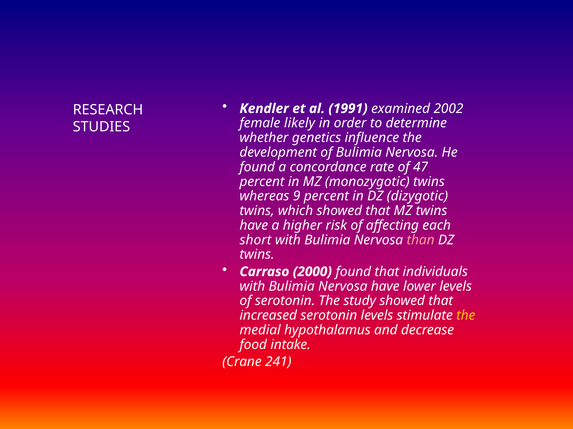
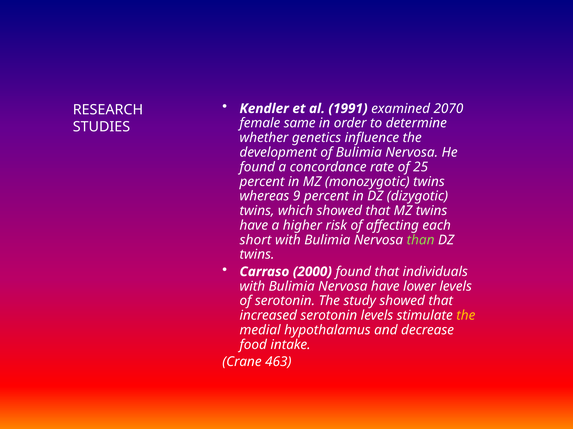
2002: 2002 -> 2070 (448, 109)
likely: likely -> same (300, 123)
47: 47 -> 25 (421, 167)
than colour: pink -> light green (421, 240)
241: 241 -> 463 (278, 362)
